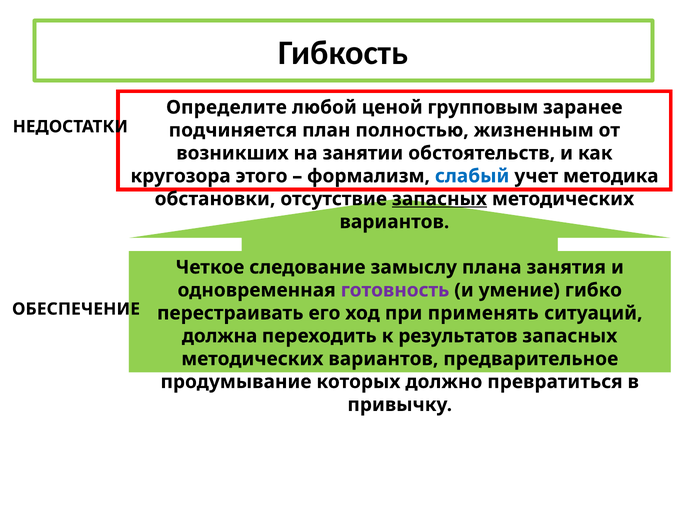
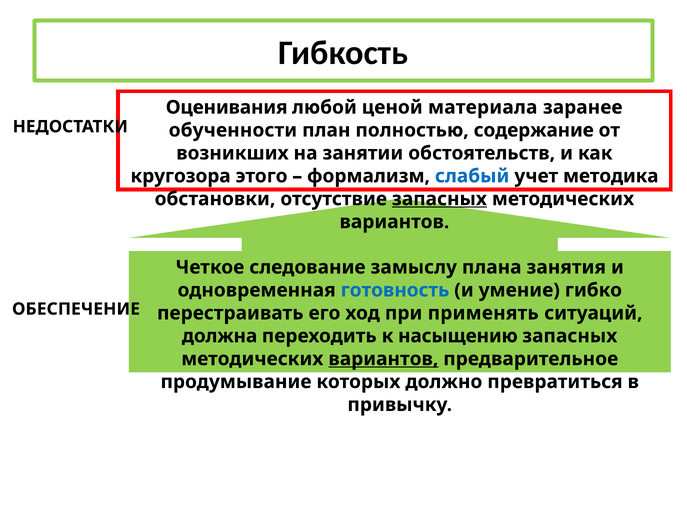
Определите: Определите -> Оценивания (227, 107)
групповым: групповым -> материала (483, 107)
подчиняется: подчиняется -> обученности (233, 130)
жизненным: жизненным -> содержание (534, 130)
готовность colour: purple -> blue (395, 290)
результатов: результатов -> насыщению (458, 336)
вариантов underline: none -> present (383, 359)
